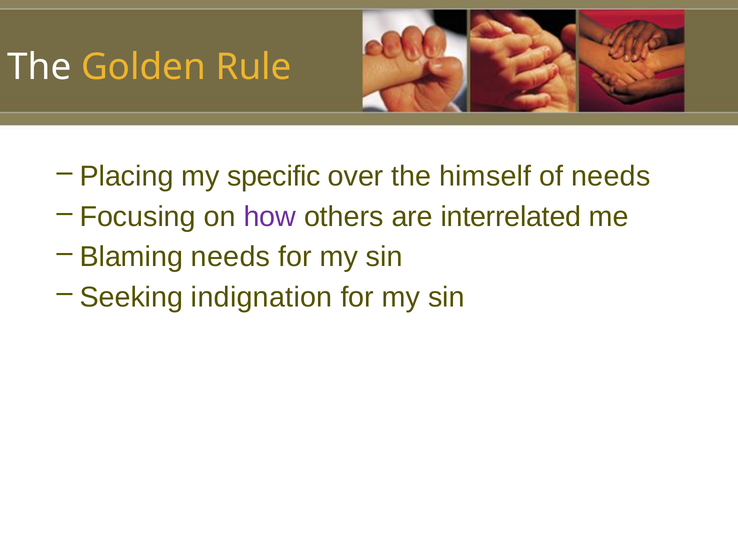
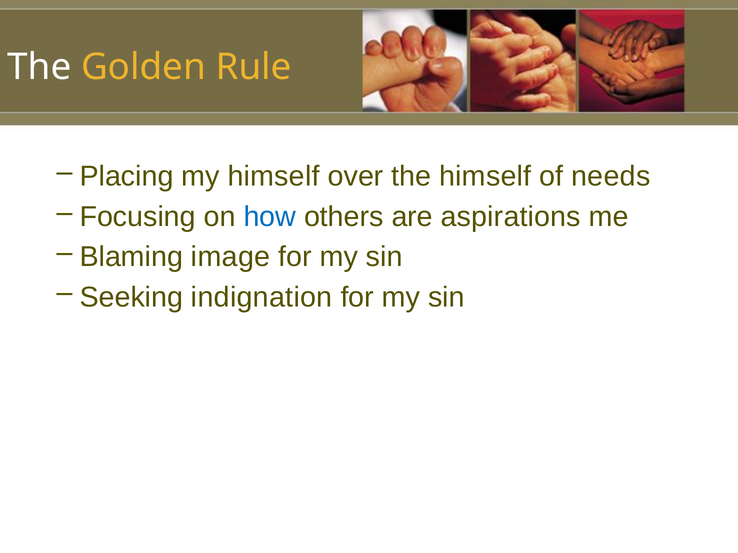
my specific: specific -> himself (274, 177)
how colour: purple -> blue (270, 217)
interrelated: interrelated -> aspirations (511, 217)
Blaming needs: needs -> image (231, 257)
